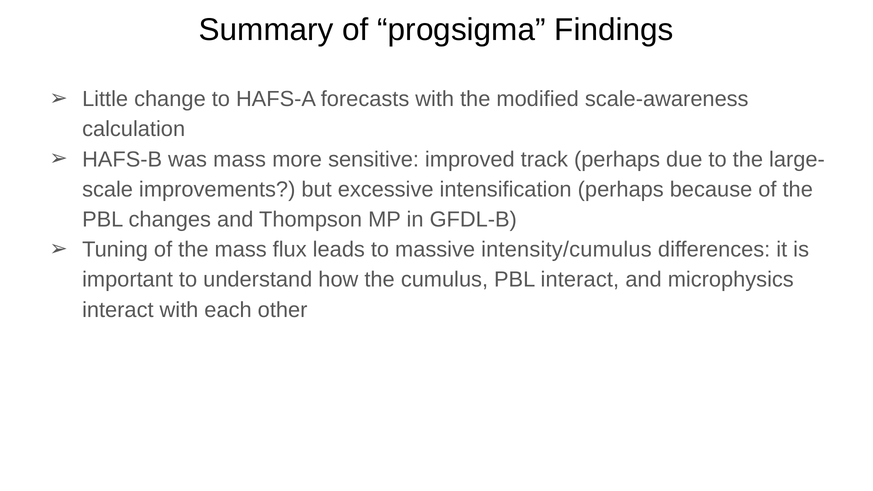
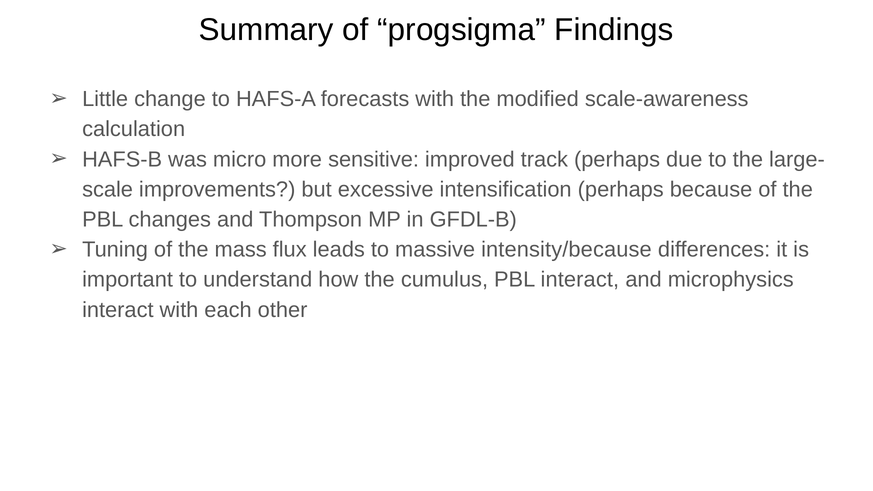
was mass: mass -> micro (240, 159)
intensity/cumulus: intensity/cumulus -> intensity/because (566, 250)
